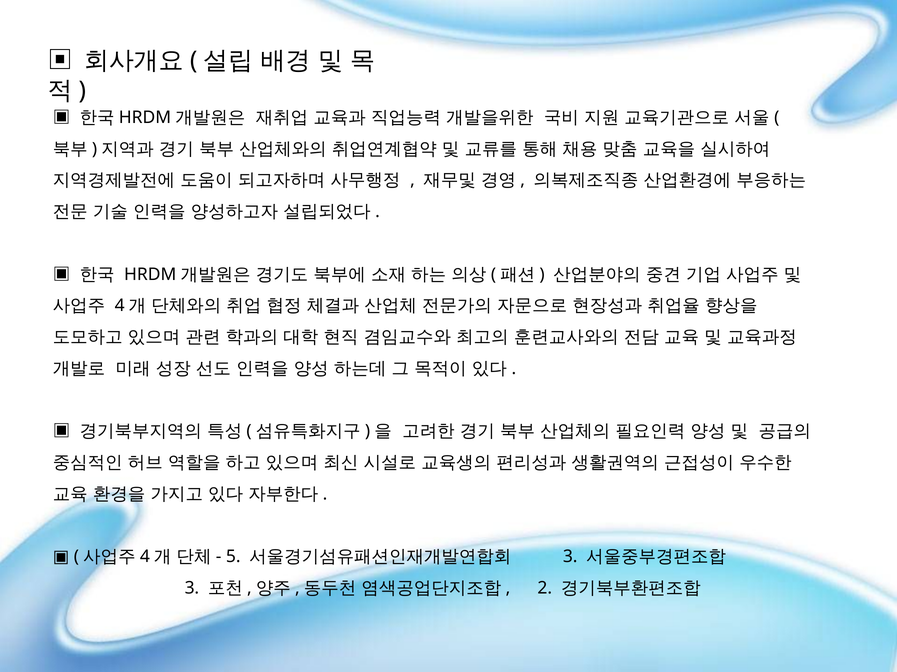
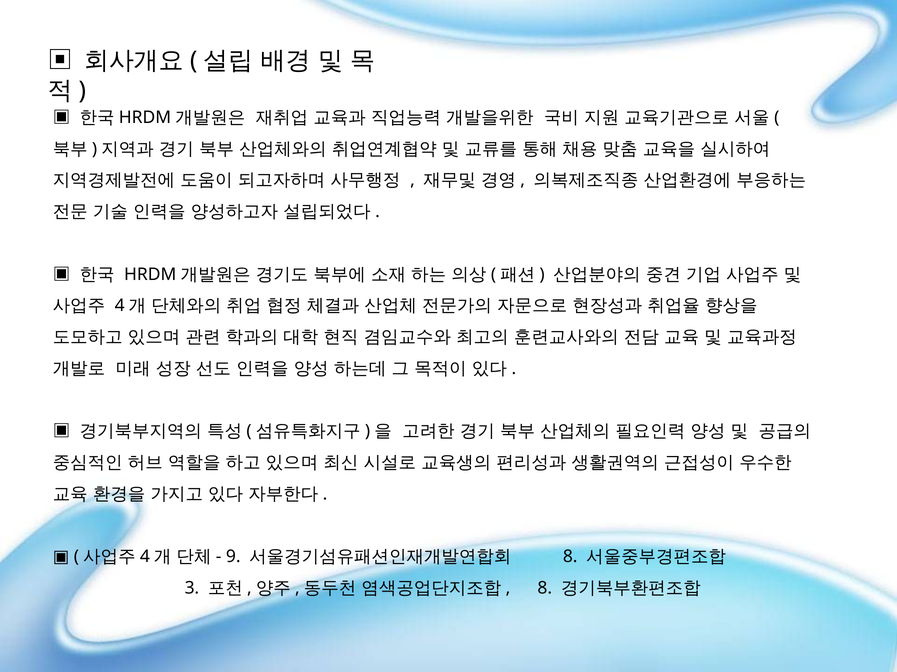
5: 5 -> 9 (233, 557)
3: 3 -> 8 (570, 557)
2: 2 -> 8 (545, 589)
